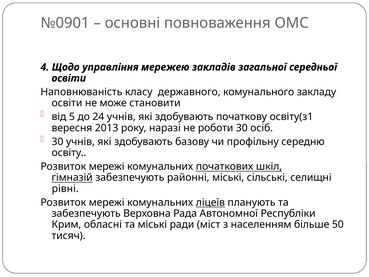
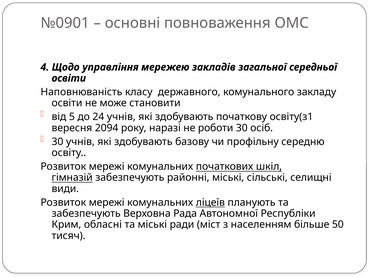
2013: 2013 -> 2094 (107, 128)
рівні: рівні -> види (65, 189)
